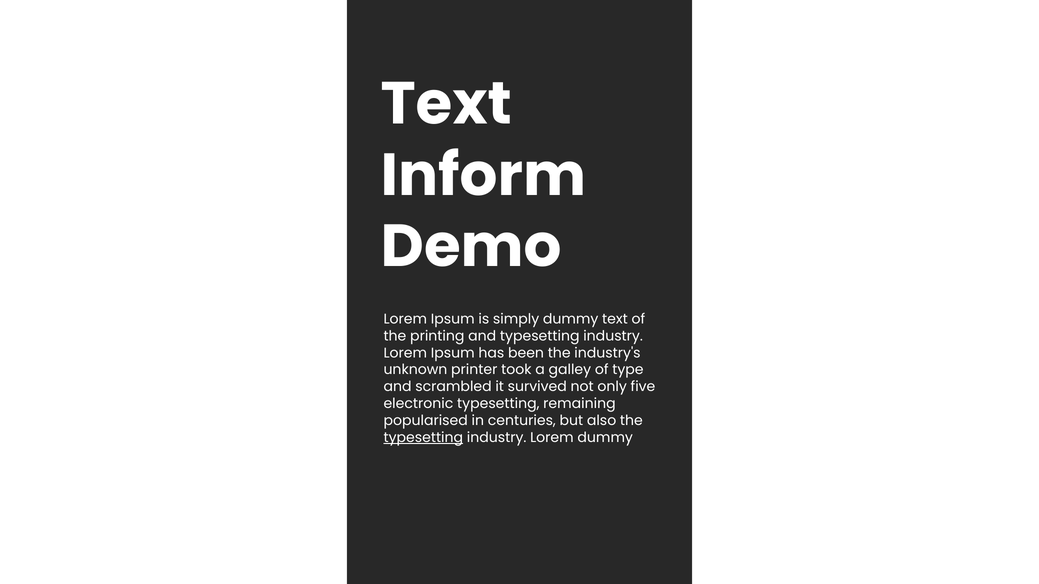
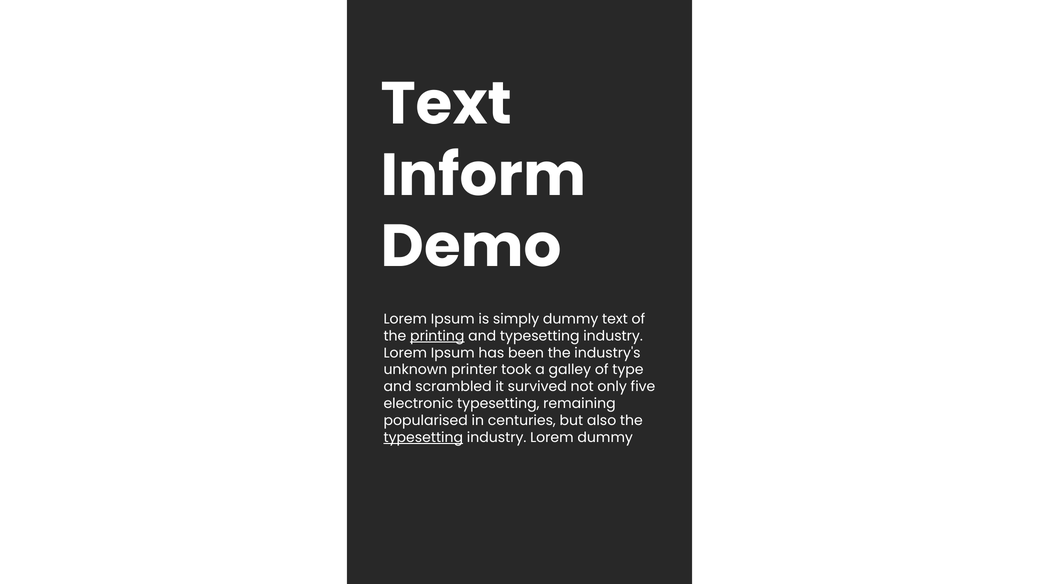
printing underline: none -> present (437, 336)
